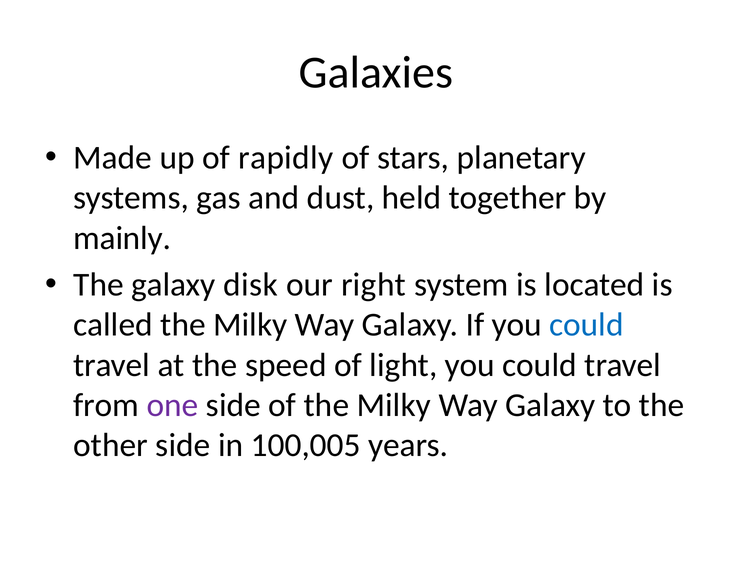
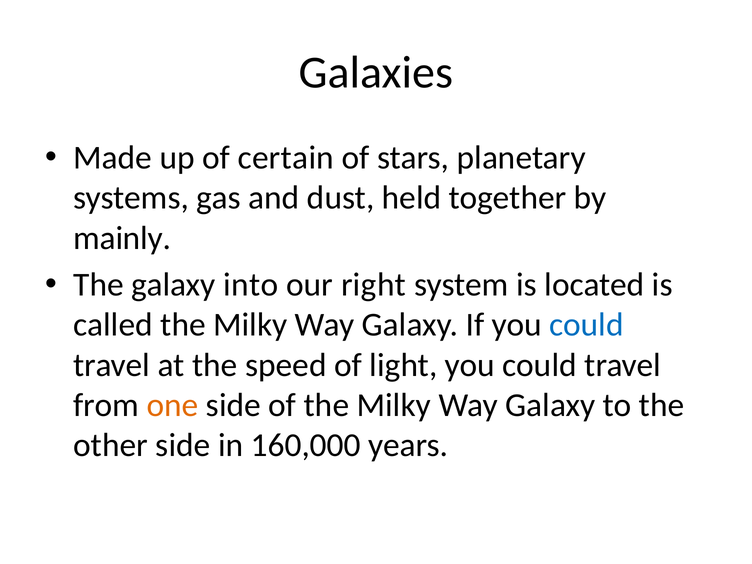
rapidly: rapidly -> certain (286, 158)
disk: disk -> into (251, 285)
one colour: purple -> orange (172, 405)
100,005: 100,005 -> 160,000 (306, 445)
